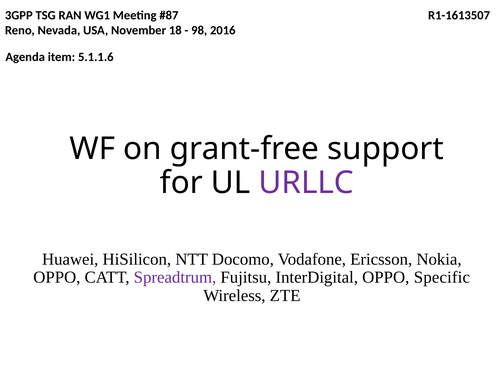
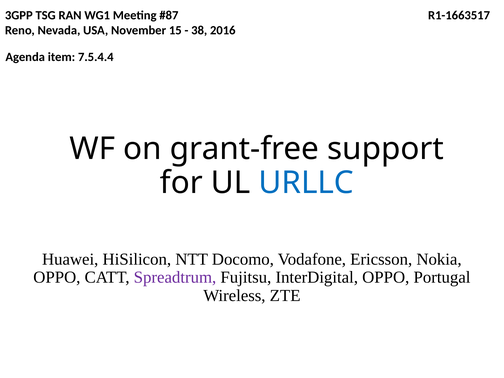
R1-1613507: R1-1613507 -> R1-1663517 (459, 15)
18: 18 -> 15 (175, 30)
98: 98 -> 38 (199, 30)
5.1.1.6: 5.1.1.6 -> 7.5.4.4 (96, 57)
URLLC colour: purple -> blue (306, 183)
Specific: Specific -> Portugal (442, 277)
